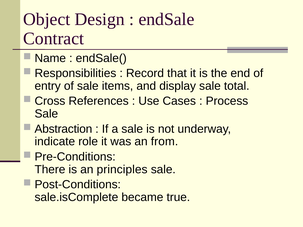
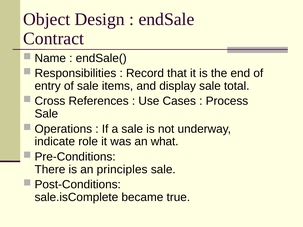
Abstraction: Abstraction -> Operations (63, 129)
from: from -> what (165, 142)
